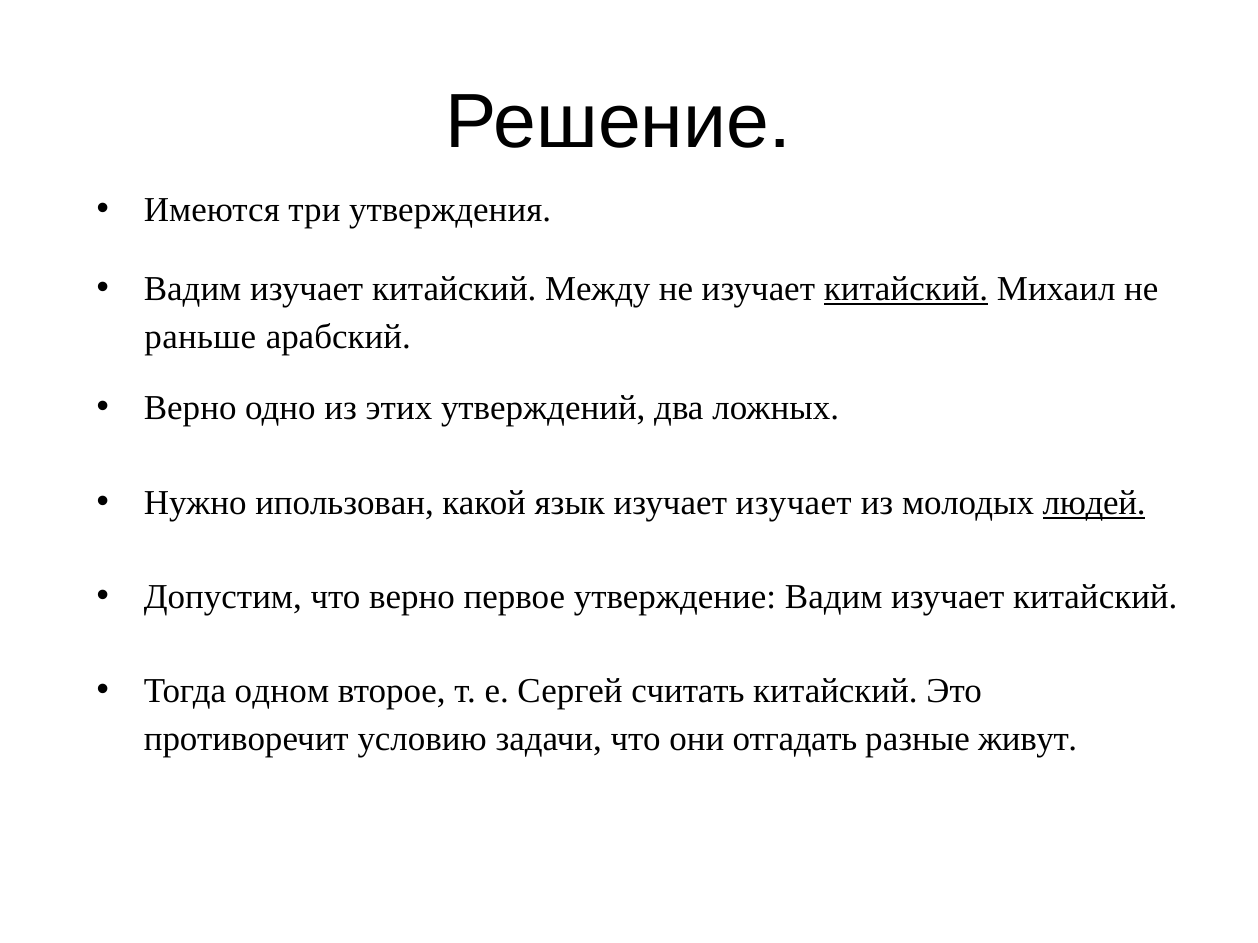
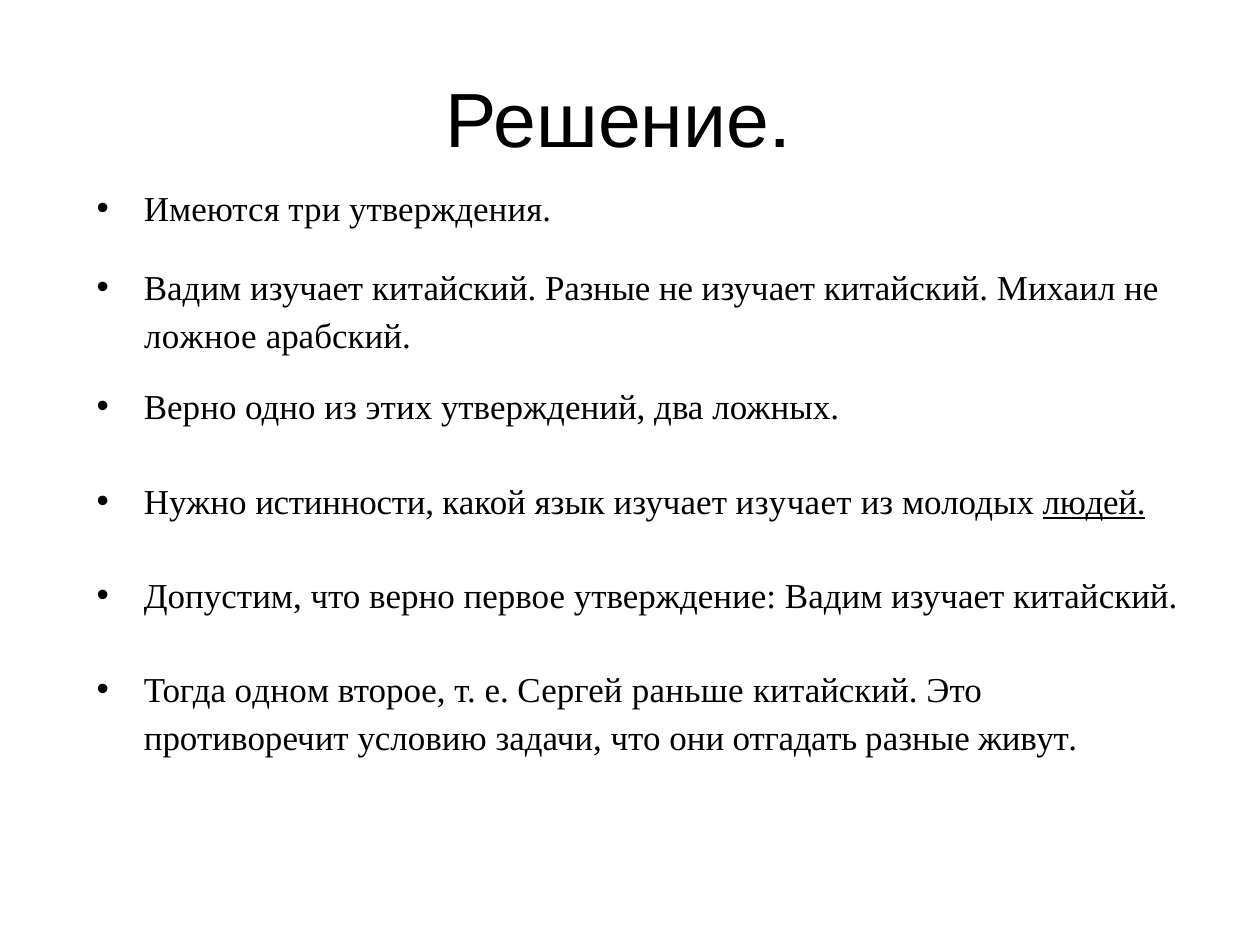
китайский Между: Между -> Разные (598, 289)
китайский underline: present -> none (906, 289)
раньше: раньше -> ложное (200, 337)
ипользован: ипользован -> истинности (345, 503)
считать: считать -> раньше (688, 692)
